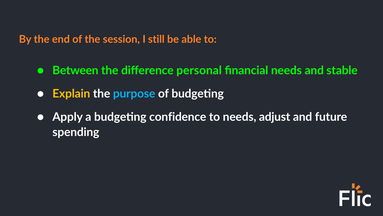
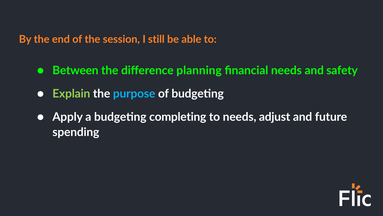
personal: personal -> planning (199, 70)
stable: stable -> safety (342, 70)
Explain colour: yellow -> light green (71, 94)
confidence: confidence -> completing (178, 117)
